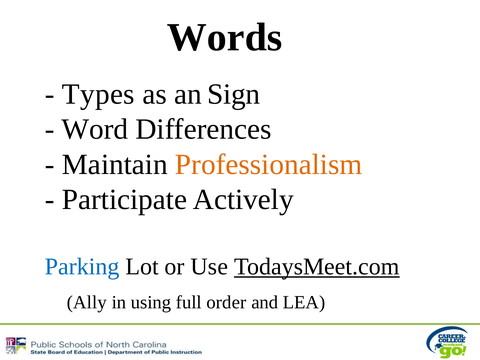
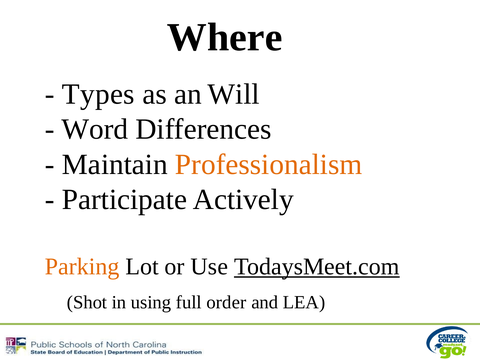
Words: Words -> Where (225, 37)
Sign: Sign -> Will (234, 94)
Parking colour: blue -> orange (82, 266)
Ally: Ally -> Shot (87, 302)
